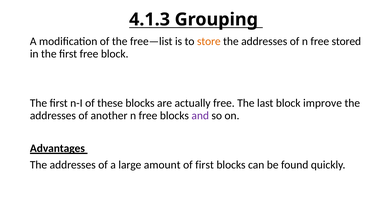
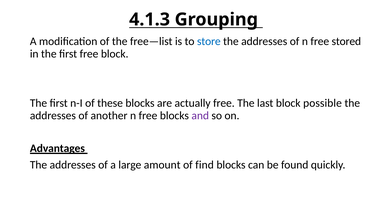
store colour: orange -> blue (209, 41)
improve: improve -> possible (322, 103)
of first: first -> find (205, 164)
